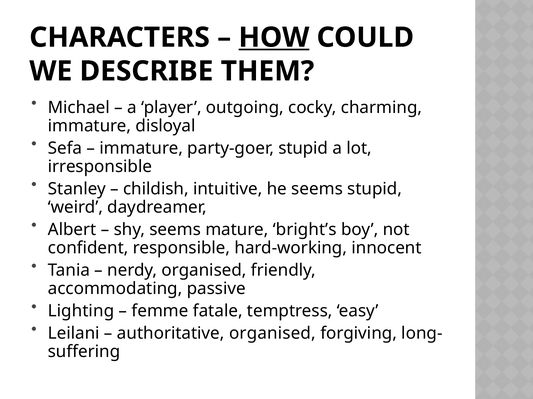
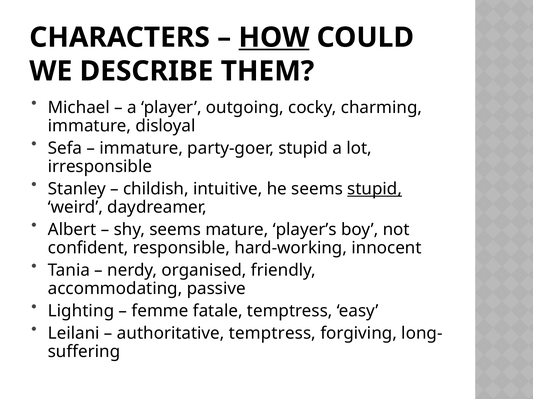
stupid underline: none -> present (375, 189)
bright’s: bright’s -> player’s (305, 230)
authoritative organised: organised -> temptress (272, 334)
